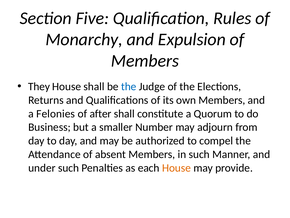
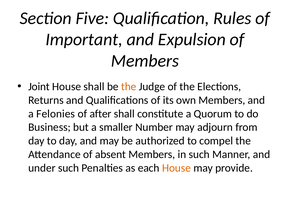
Monarchy: Monarchy -> Important (84, 39)
They: They -> Joint (39, 86)
the colour: blue -> orange (129, 86)
